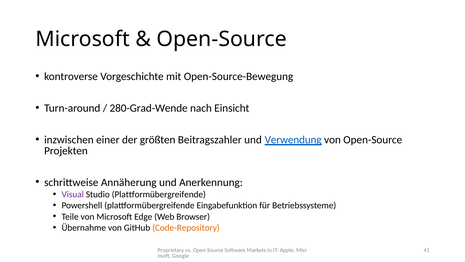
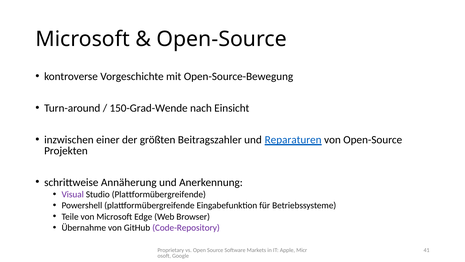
280-Grad-Wende: 280-Grad-Wende -> 150-Grad-Wende (149, 108)
Verwendung: Verwendung -> Reparaturen (293, 140)
Code-Repository colour: orange -> purple (186, 227)
